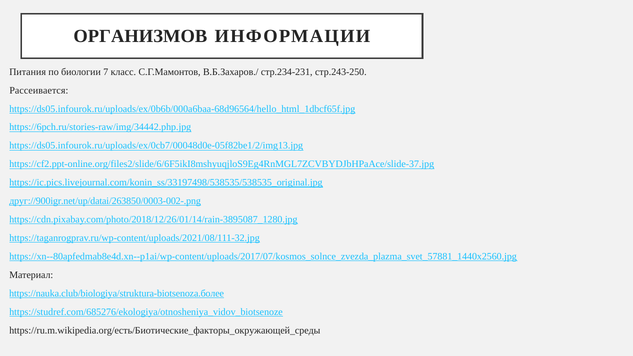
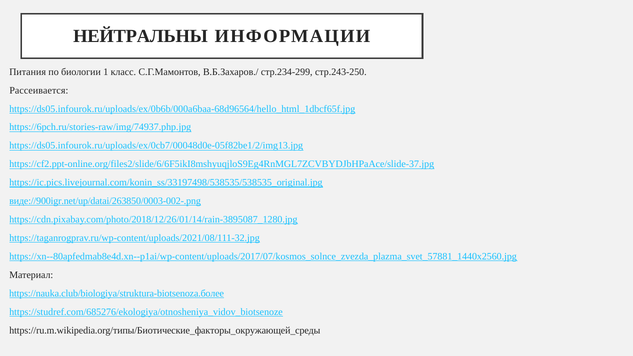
ОРГАНИЗМОВ: ОРГАНИЗМОВ -> НЕЙТРАЛЬНЫ (140, 36)
7: 7 -> 1 (106, 72)
стр.234-231: стр.234-231 -> стр.234-299 (287, 72)
https://6pch.ru/stories-raw/img/34442.php.jpg: https://6pch.ru/stories-raw/img/34442.php.jpg -> https://6pch.ru/stories-raw/img/74937.php.jpg (100, 127)
друг://900igr.net/up/datai/263850/0003-002-.png: друг://900igr.net/up/datai/263850/0003-002-.png -> виде://900igr.net/up/datai/263850/0003-002-.png (105, 201)
https://ru.m.wikipedia.org/есть/Биотические_факторы_окружающей_среды: https://ru.m.wikipedia.org/есть/Биотические_факторы_окружающей_среды -> https://ru.m.wikipedia.org/типы/Биотические_факторы_окружающей_среды (165, 330)
